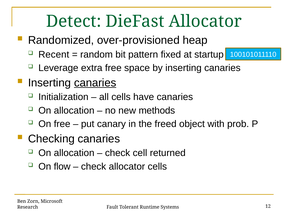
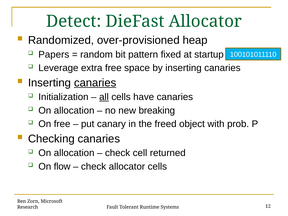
Recent: Recent -> Papers (54, 54)
all underline: none -> present (104, 97)
methods: methods -> breaking (157, 110)
